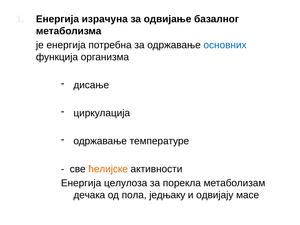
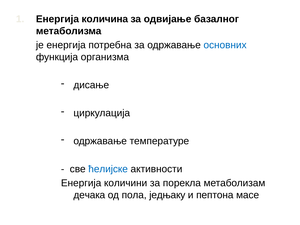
израчуна: израчуна -> количина (105, 19)
ћелијске colour: orange -> blue (108, 169)
целулоза: целулоза -> количини (126, 183)
одвијају: одвијају -> пептона (215, 195)
